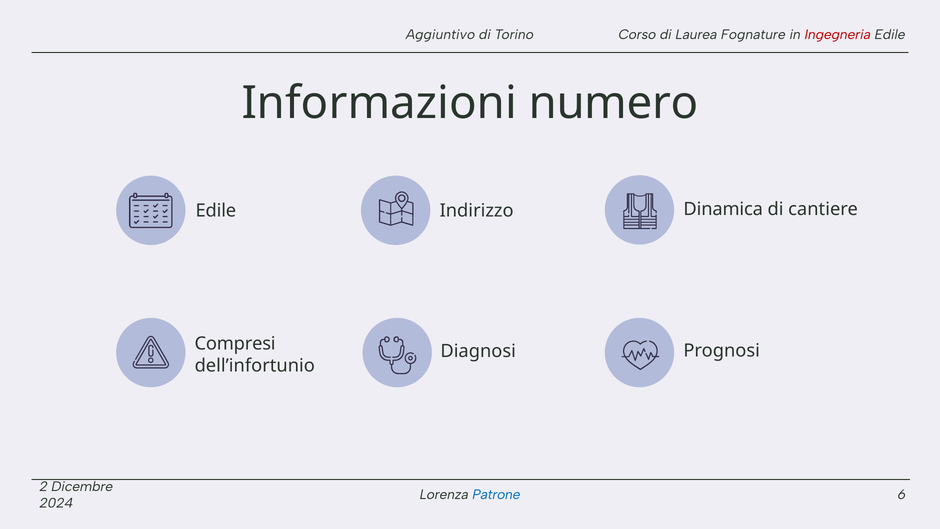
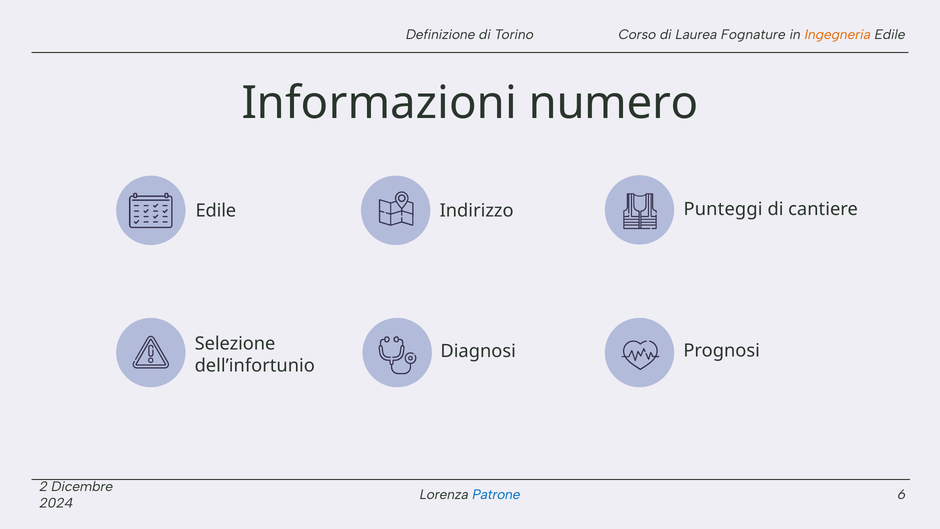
Aggiuntivo: Aggiuntivo -> Definizione (441, 35)
Ingegneria colour: red -> orange (838, 35)
Dinamica: Dinamica -> Punteggi (723, 209)
Compresi: Compresi -> Selezione (235, 344)
